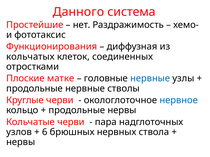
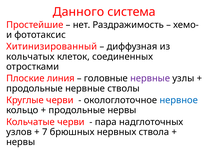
Функционирования: Функционирования -> Хитинизированный (52, 47)
матке: матке -> линия (61, 79)
нервные colour: blue -> purple (150, 79)
6: 6 -> 7 (45, 132)
